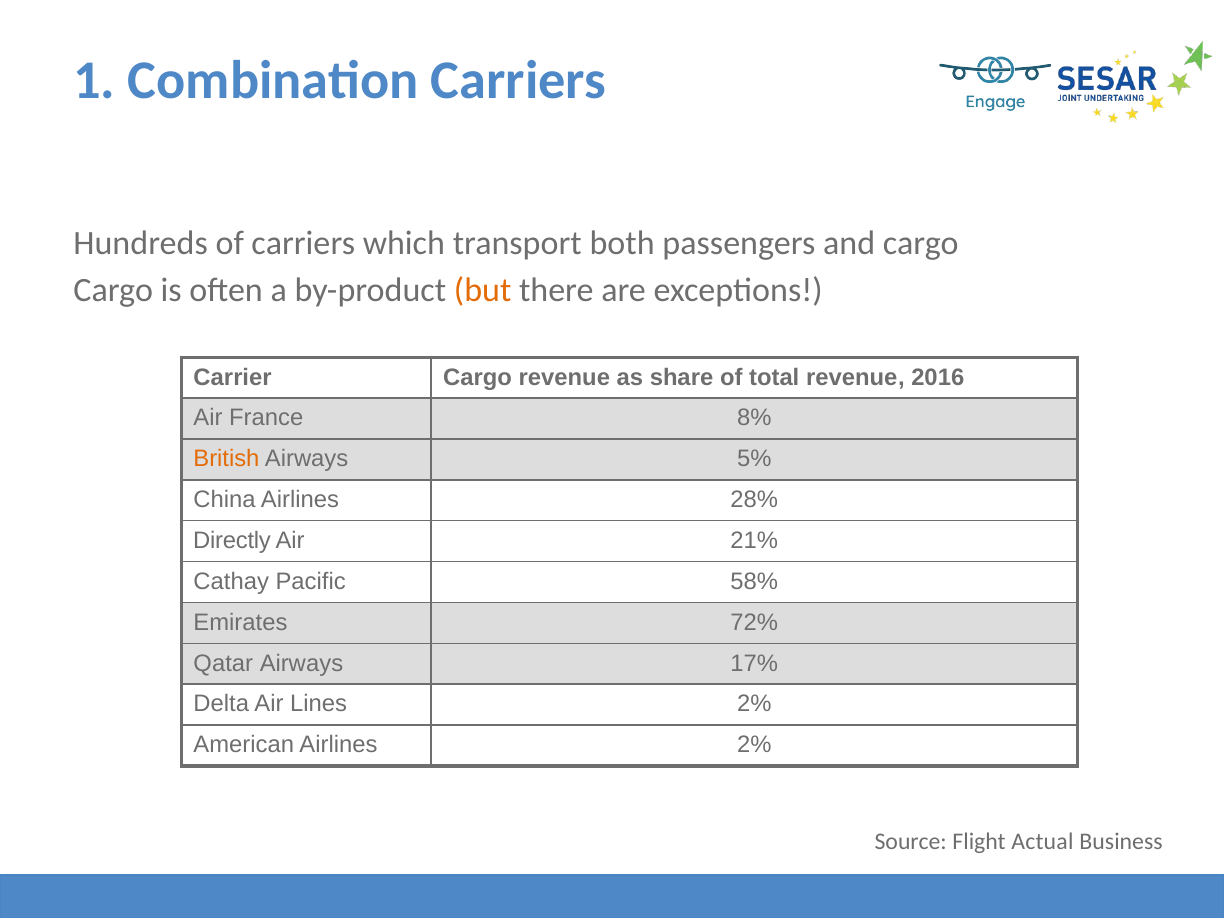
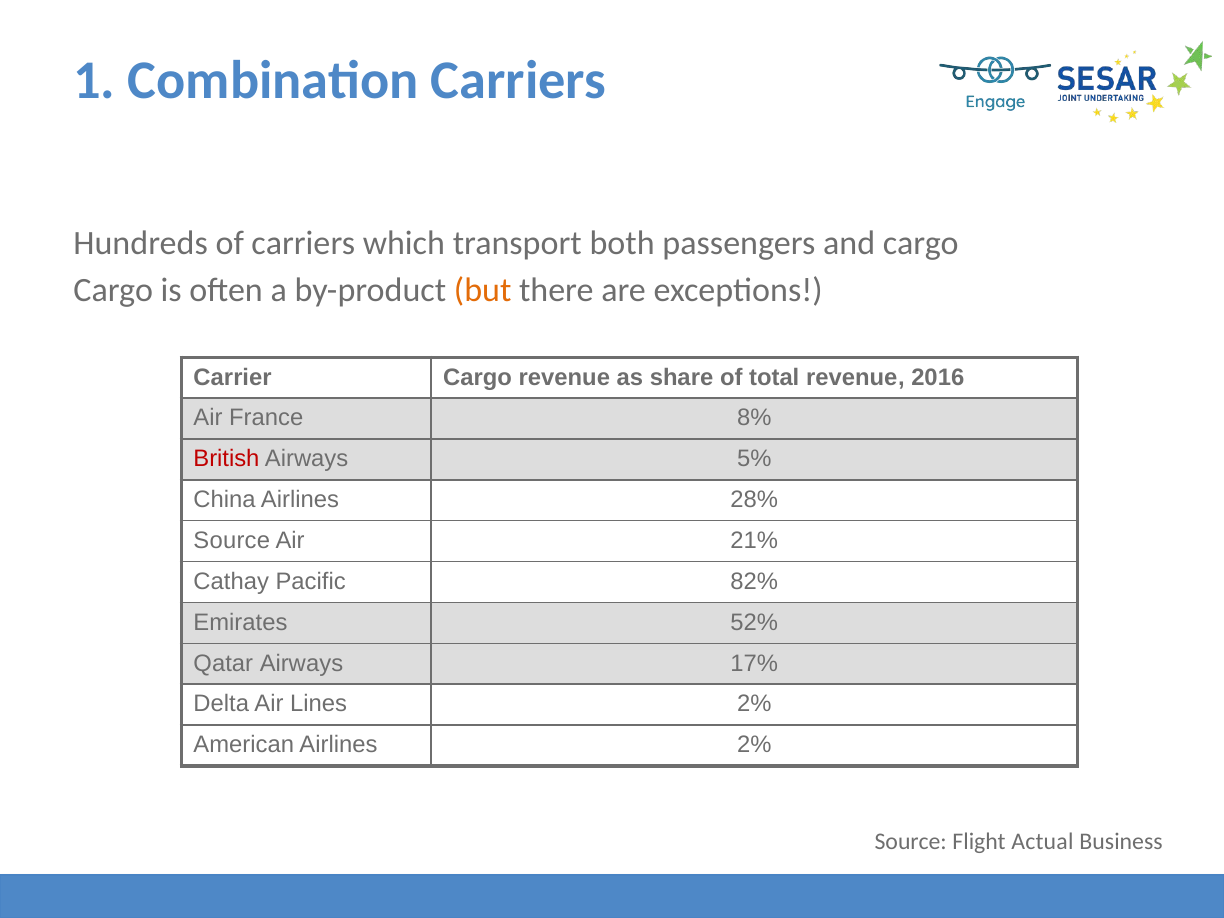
British colour: orange -> red (226, 459)
Directly: Directly -> Source (232, 541)
58%: 58% -> 82% (754, 581)
72%: 72% -> 52% (754, 622)
